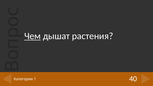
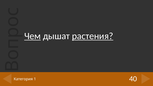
растения underline: none -> present (93, 36)
